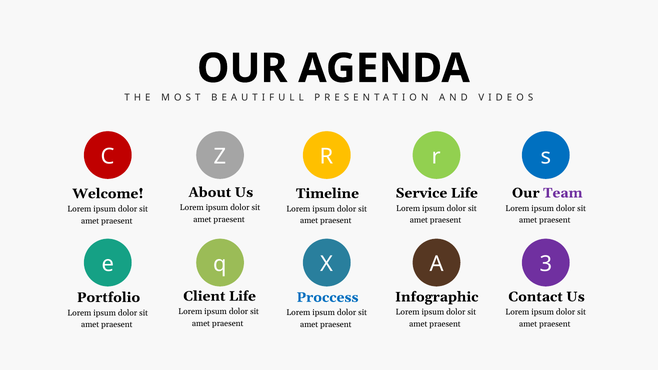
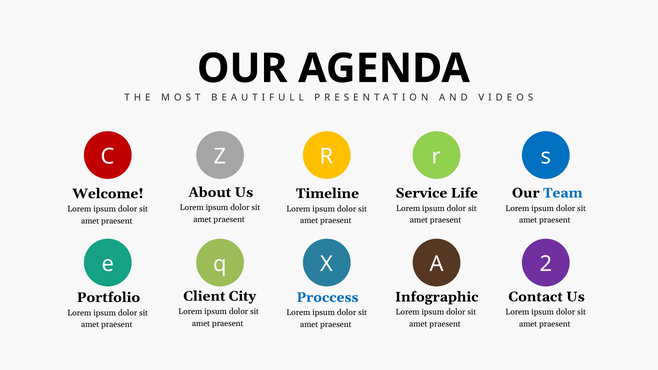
Team colour: purple -> blue (563, 193)
3: 3 -> 2 (546, 264)
Client Life: Life -> City (242, 296)
